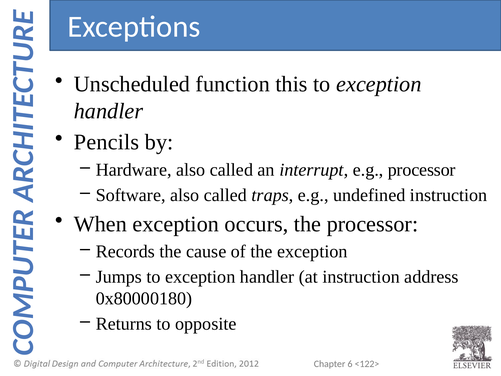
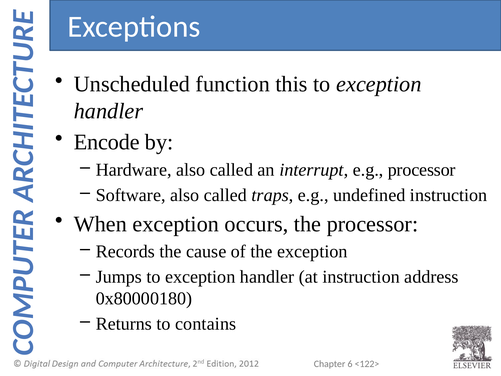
Pencils: Pencils -> Encode (107, 142)
opposite: opposite -> contains (206, 324)
